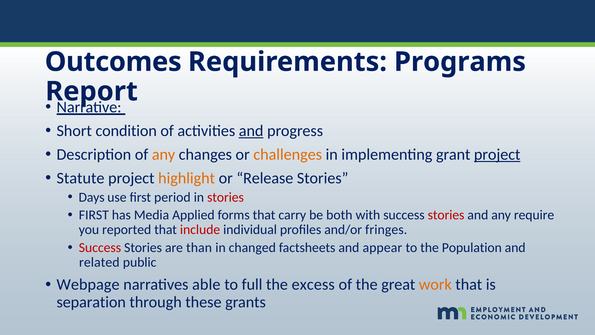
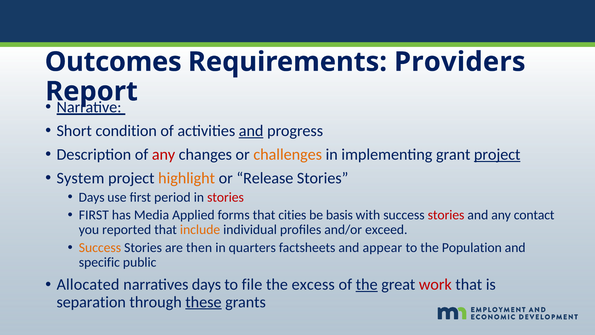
Programs: Programs -> Providers (460, 62)
any colour: orange -> red (164, 154)
Statute: Statute -> System (80, 178)
carry: carry -> cities (292, 215)
both: both -> basis (339, 215)
require: require -> contact (534, 215)
include colour: red -> orange (200, 230)
fringes: fringes -> exceed (386, 230)
Success colour: red -> orange (100, 247)
than: than -> then (199, 247)
changed: changed -> quarters (252, 247)
related: related -> specific (99, 262)
Webpage: Webpage -> Allocated (88, 284)
narratives able: able -> days (206, 284)
full: full -> file (252, 284)
the underline: none -> present (367, 284)
work colour: orange -> red (435, 284)
these underline: none -> present (203, 302)
